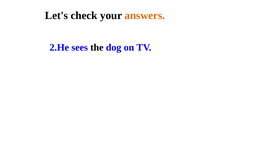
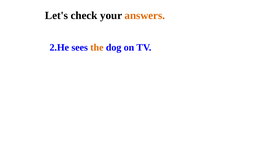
the colour: black -> orange (97, 47)
